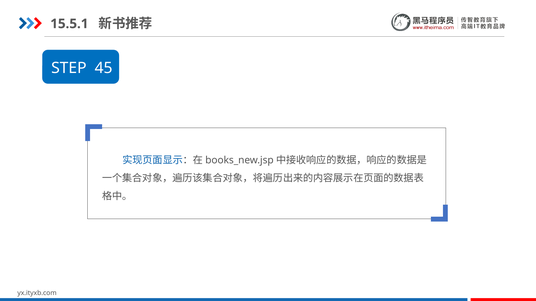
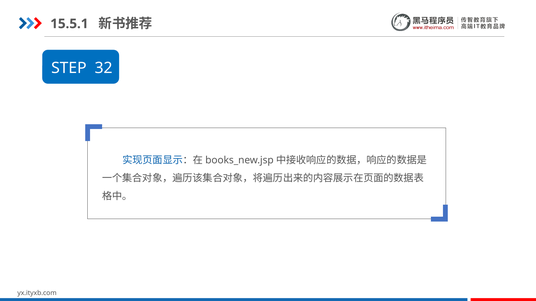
45: 45 -> 32 (104, 68)
